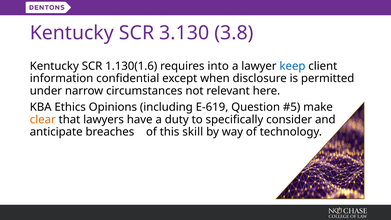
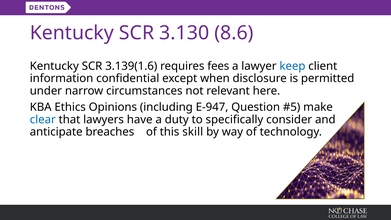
3.8: 3.8 -> 8.6 (234, 33)
1.130(1.6: 1.130(1.6 -> 3.139(1.6 (131, 66)
into: into -> fees (218, 66)
E-619: E-619 -> E-947 (212, 107)
clear colour: orange -> blue (43, 119)
